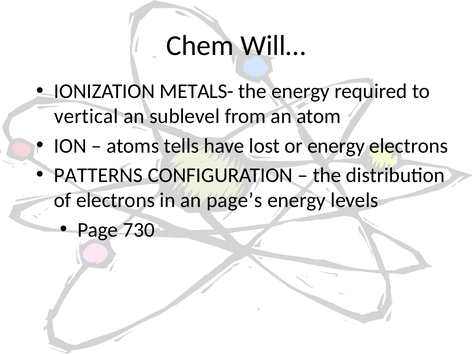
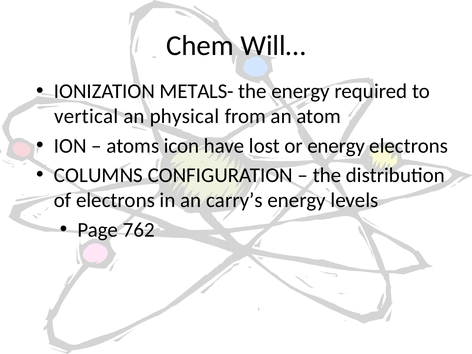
sublevel: sublevel -> physical (185, 116)
tells: tells -> icon (182, 146)
PATTERNS: PATTERNS -> COLUMNS (98, 175)
page’s: page’s -> carry’s (234, 200)
730: 730 -> 762 (139, 230)
